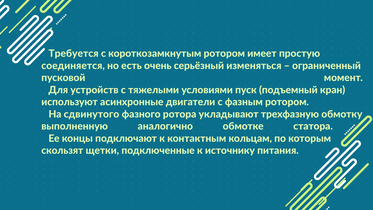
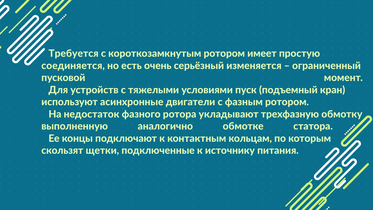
изменяться: изменяться -> изменяется (254, 66)
сдвинутого: сдвинутого -> недостаток (92, 114)
